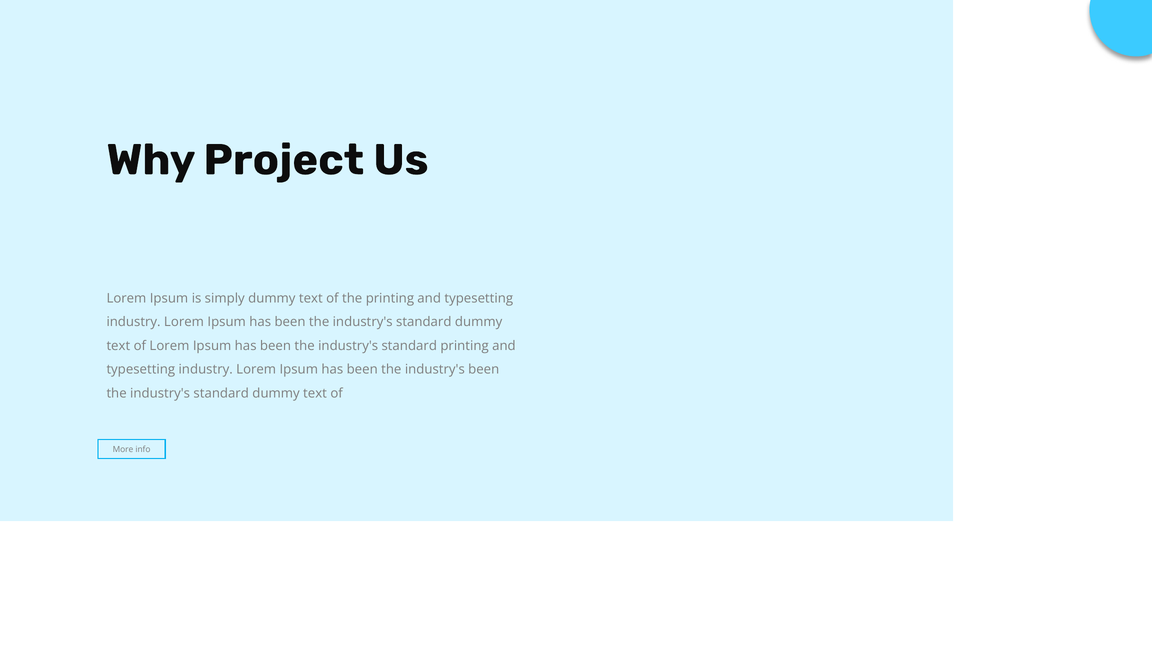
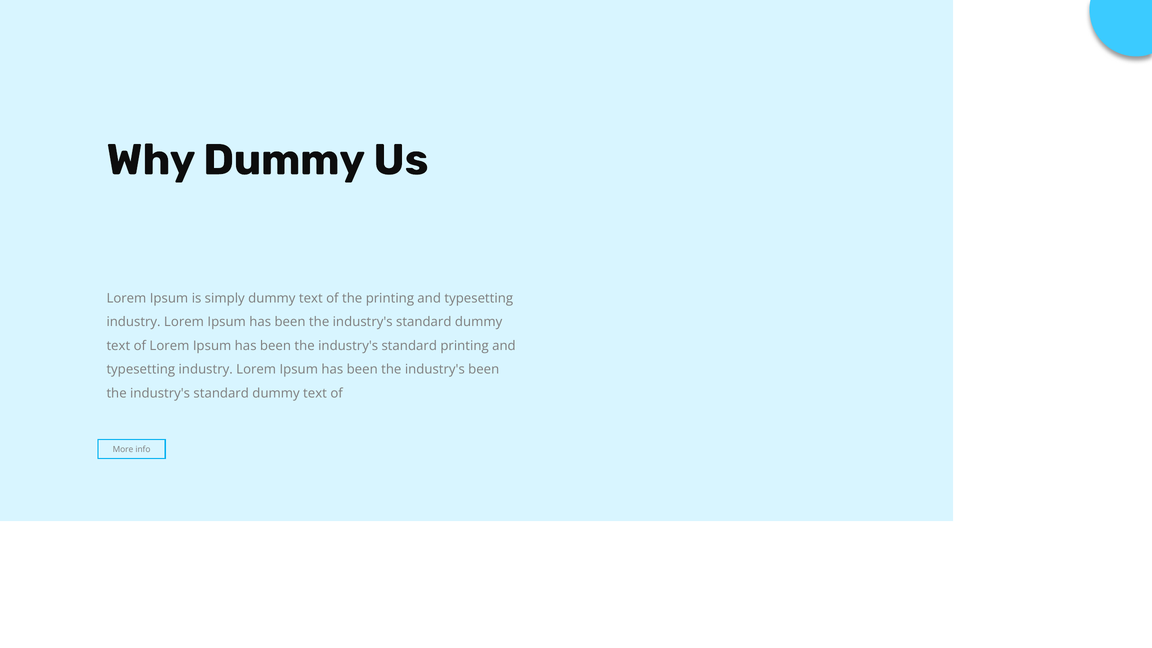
Why Project: Project -> Dummy (284, 160)
